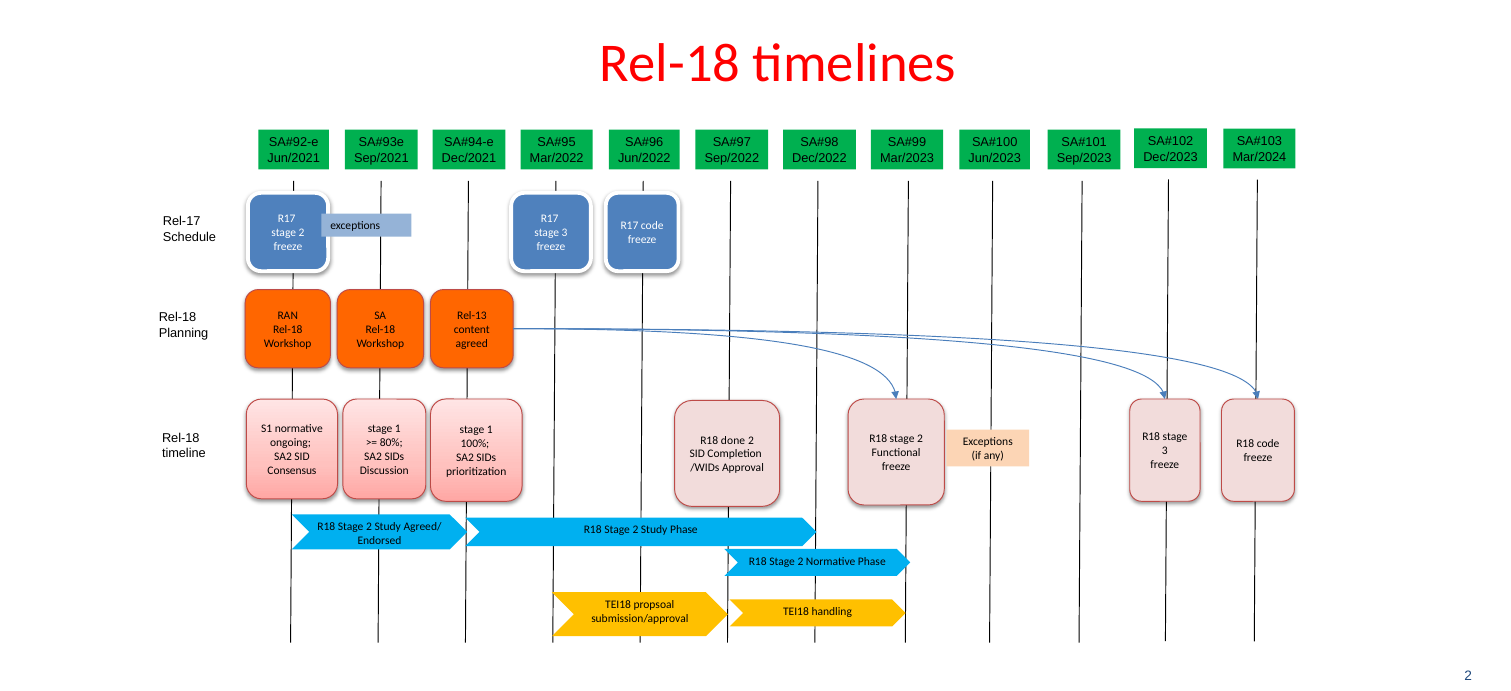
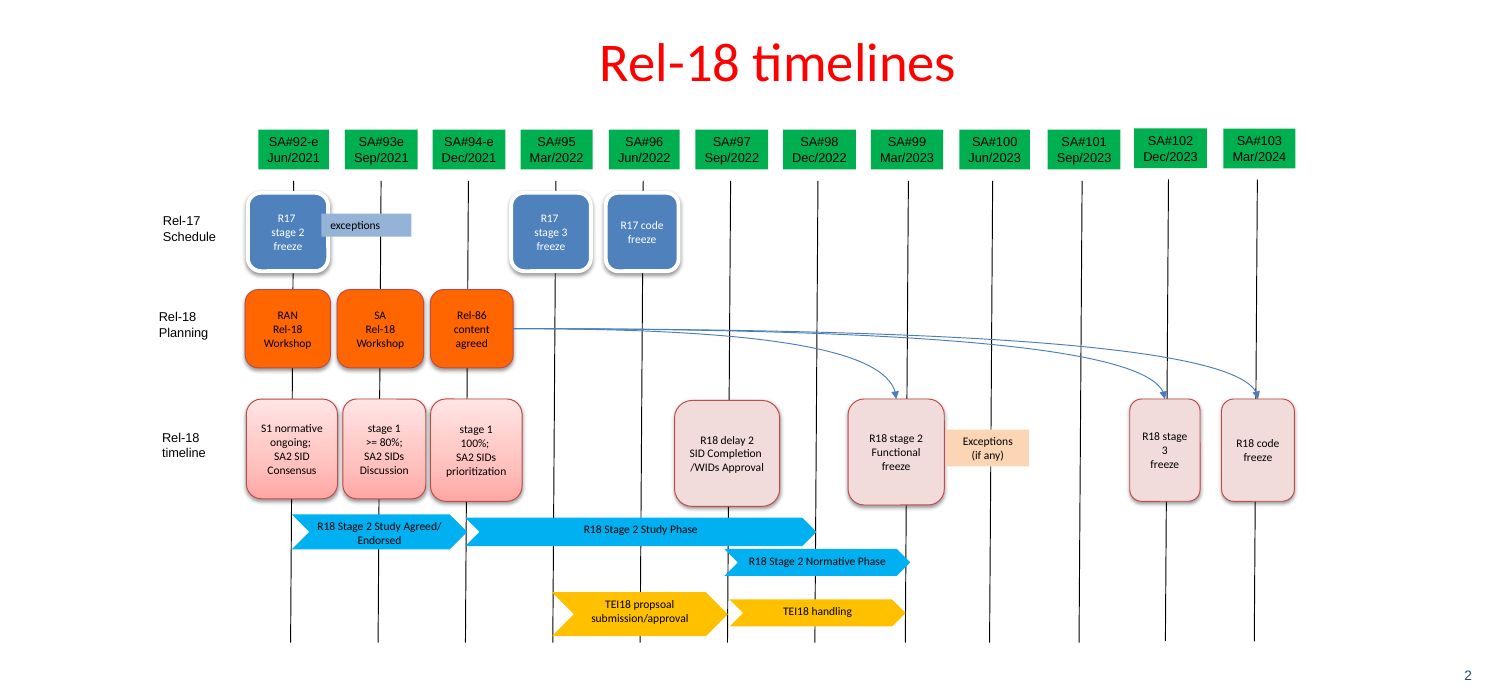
Rel-13: Rel-13 -> Rel-86 (472, 316)
done: done -> delay (733, 440)
